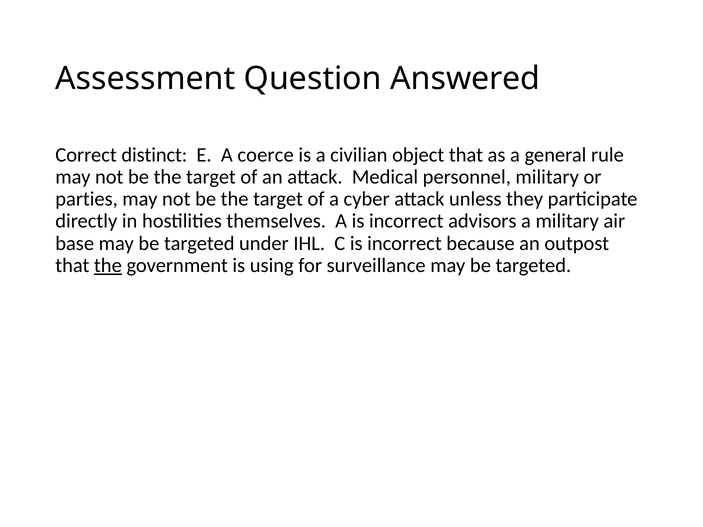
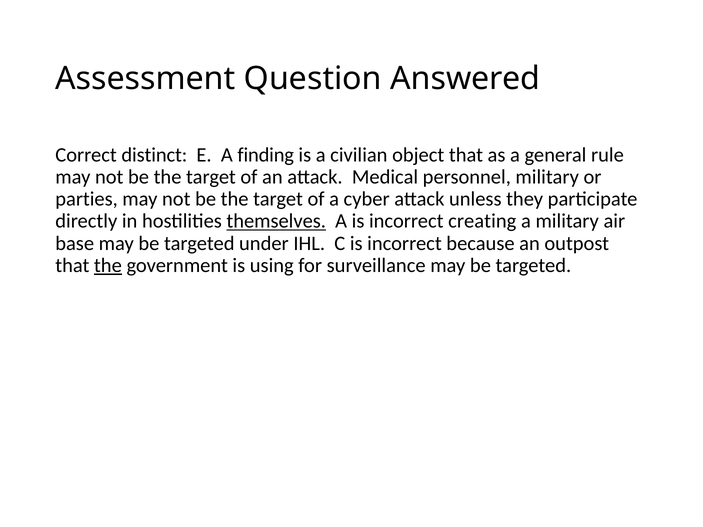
coerce: coerce -> finding (266, 155)
themselves underline: none -> present (276, 221)
advisors: advisors -> creating (482, 221)
